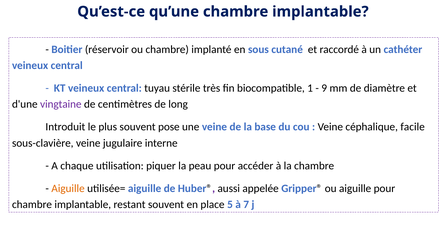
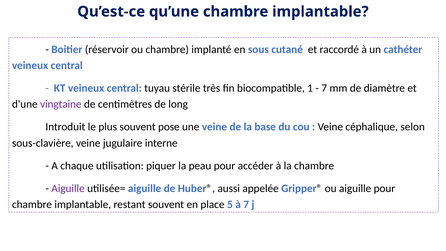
9: 9 -> 7 (324, 88)
facile: facile -> selon (413, 127)
Aiguille colour: orange -> purple (68, 188)
